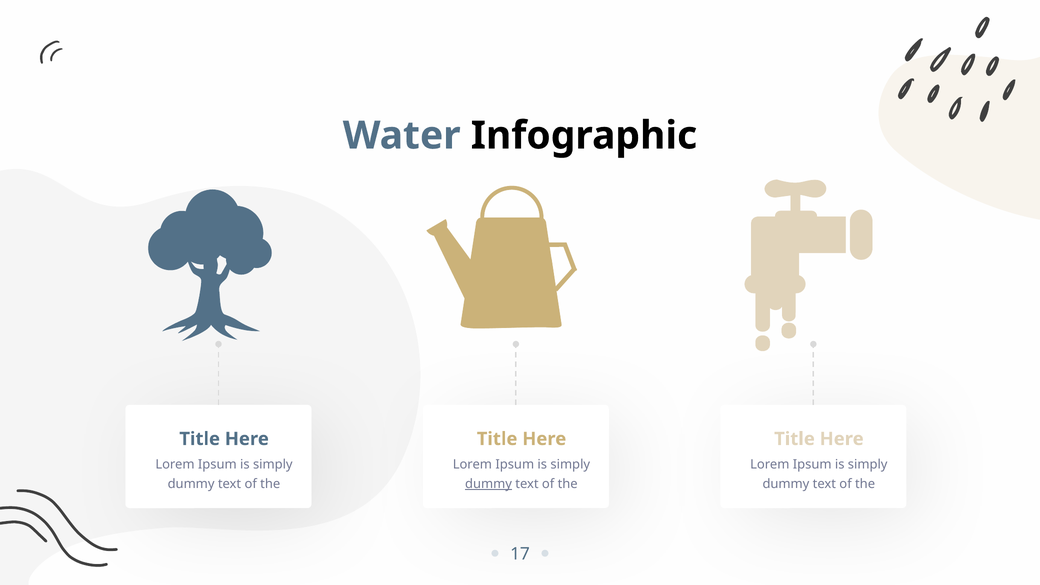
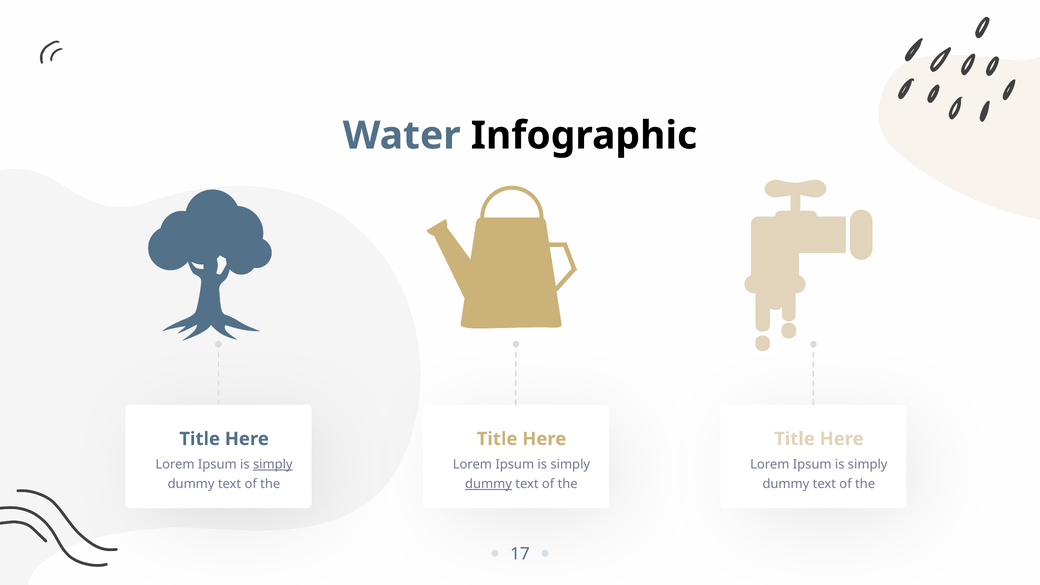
simply underline: none -> present (273, 464)
